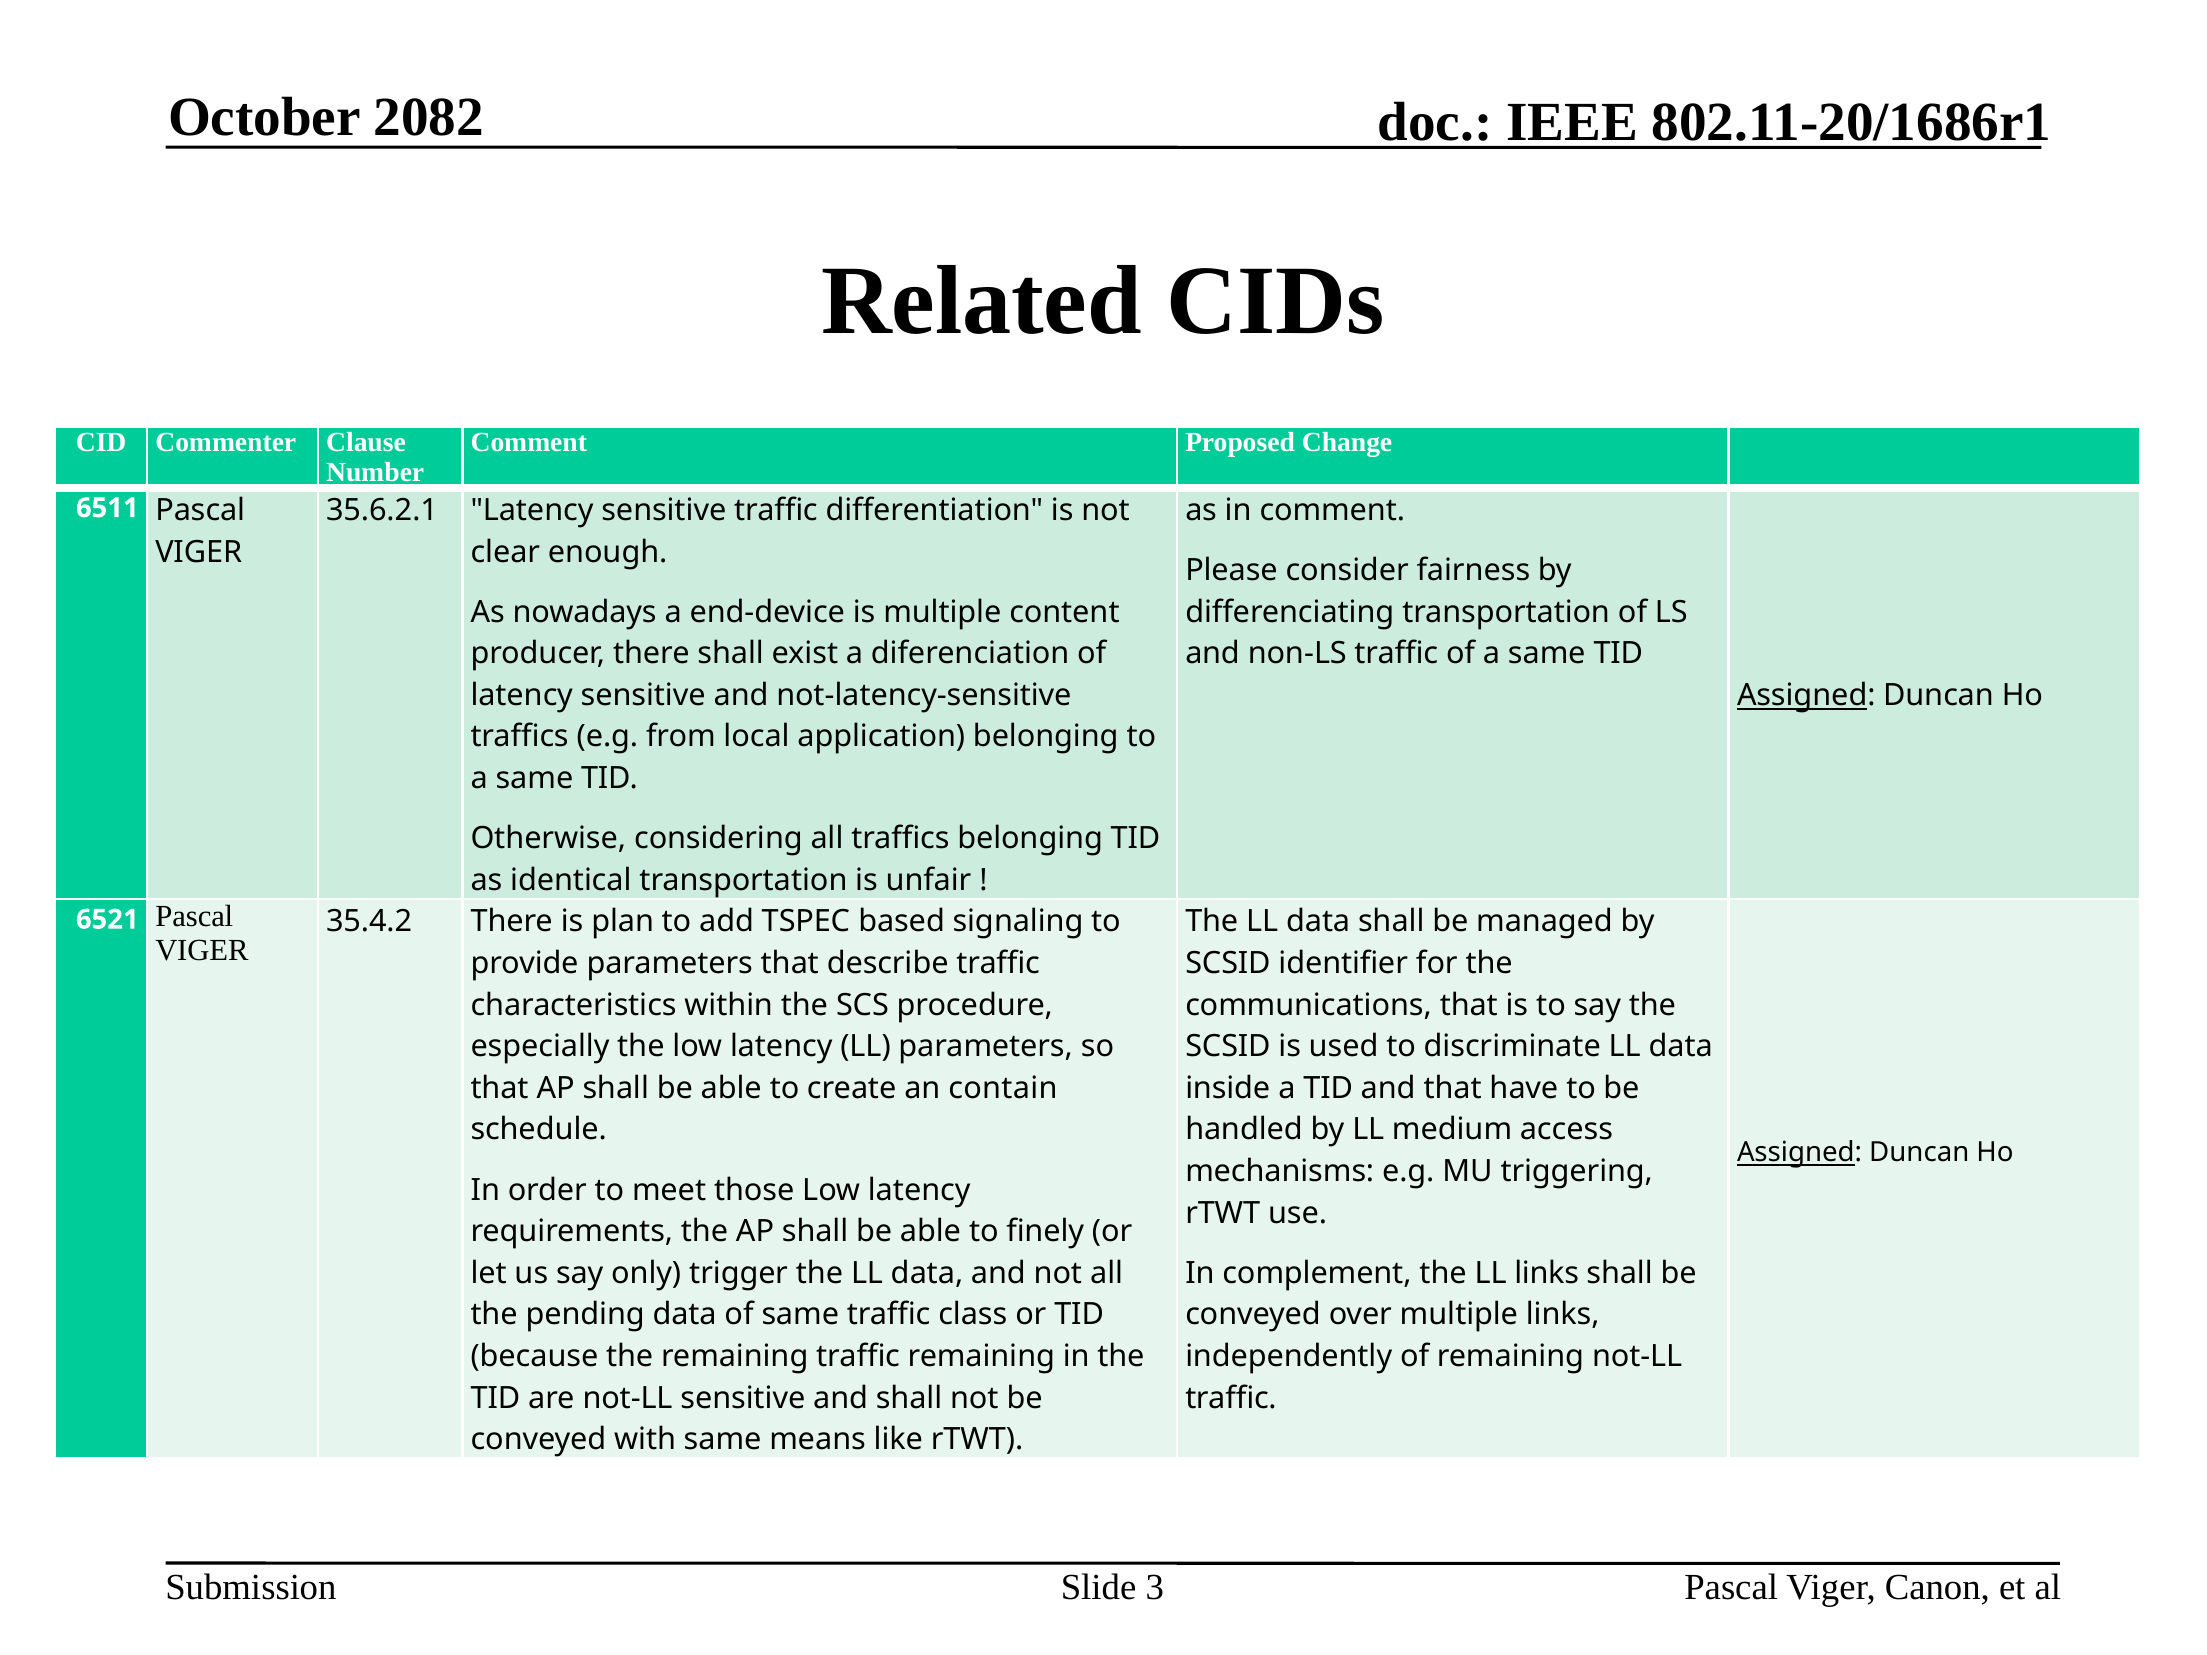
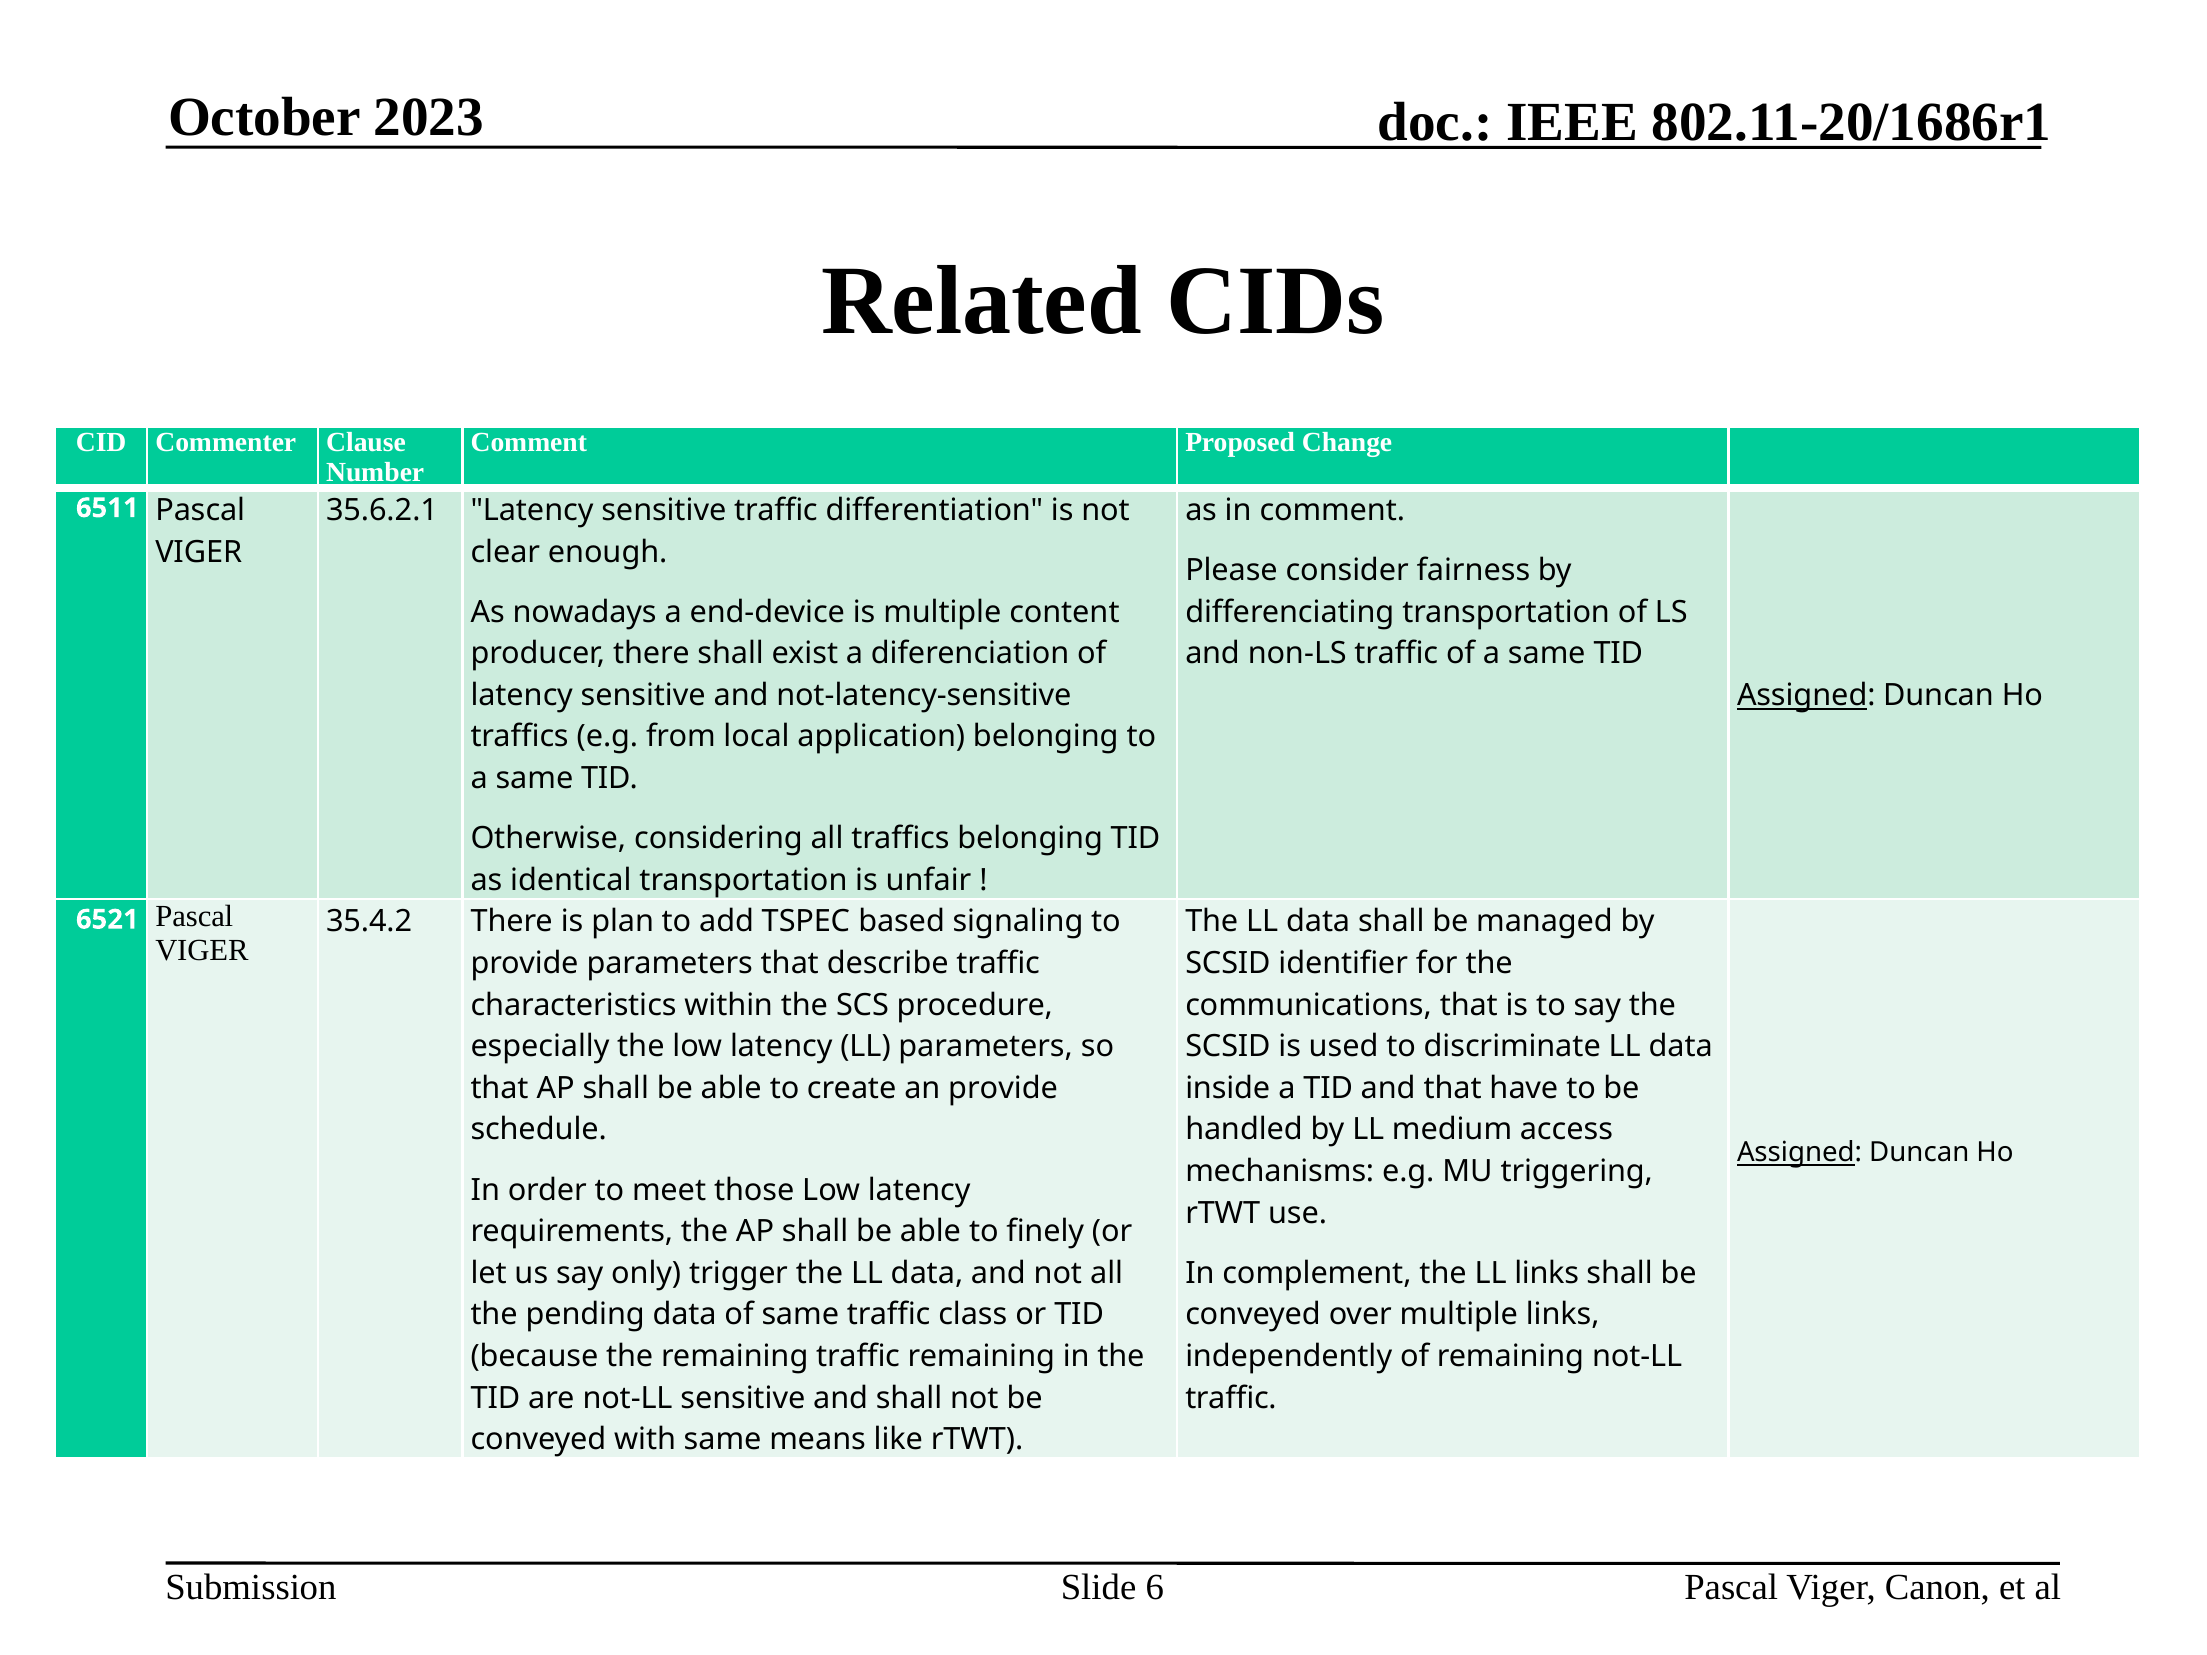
2082: 2082 -> 2023 (429, 117)
an contain: contain -> provide (1003, 1088)
3: 3 -> 6 (1155, 1588)
